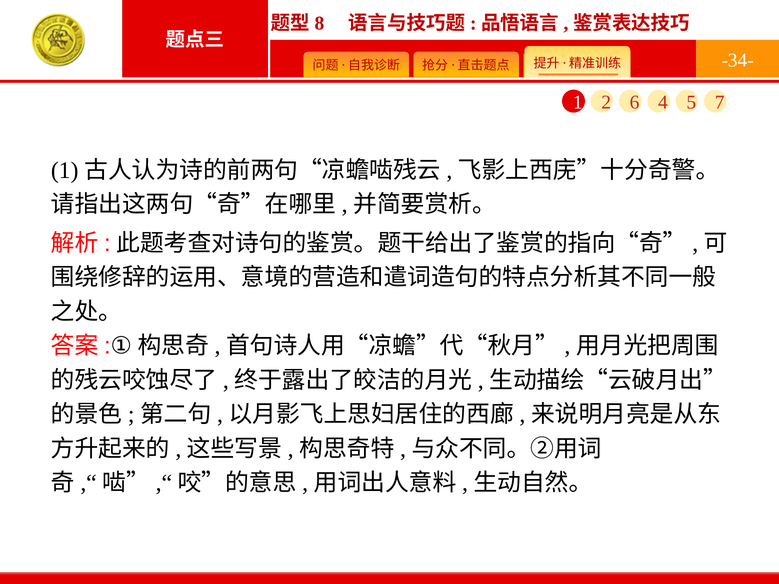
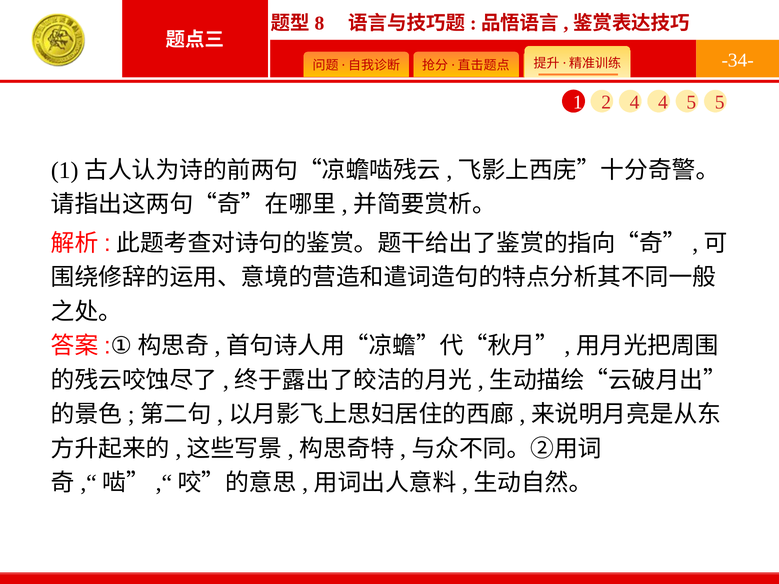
2 6: 6 -> 4 (635, 102)
5 7: 7 -> 5 (720, 102)
